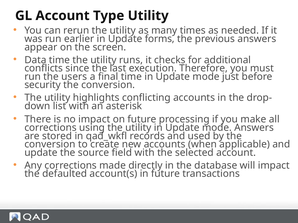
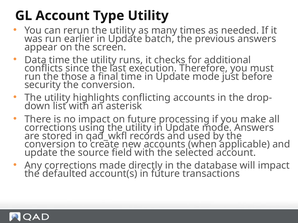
forms: forms -> batch (160, 39)
users: users -> those (74, 77)
